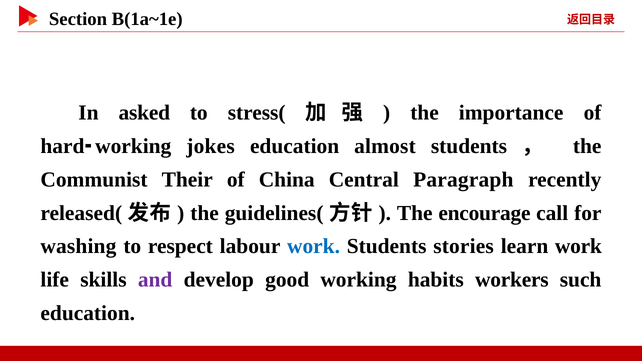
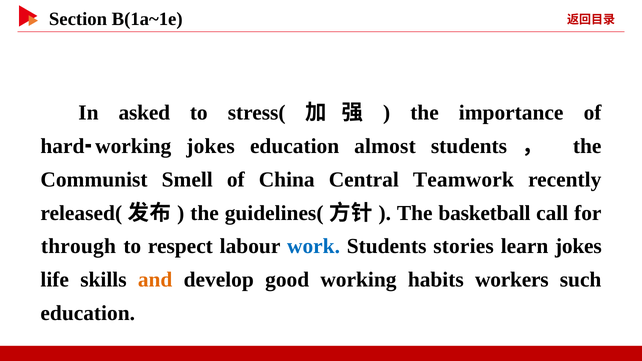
Their: Their -> Smell (187, 180)
Paragraph: Paragraph -> Teamwork (463, 180)
encourage: encourage -> basketball (484, 213)
washing: washing -> through (78, 246)
learn work: work -> jokes (578, 246)
and colour: purple -> orange (155, 280)
